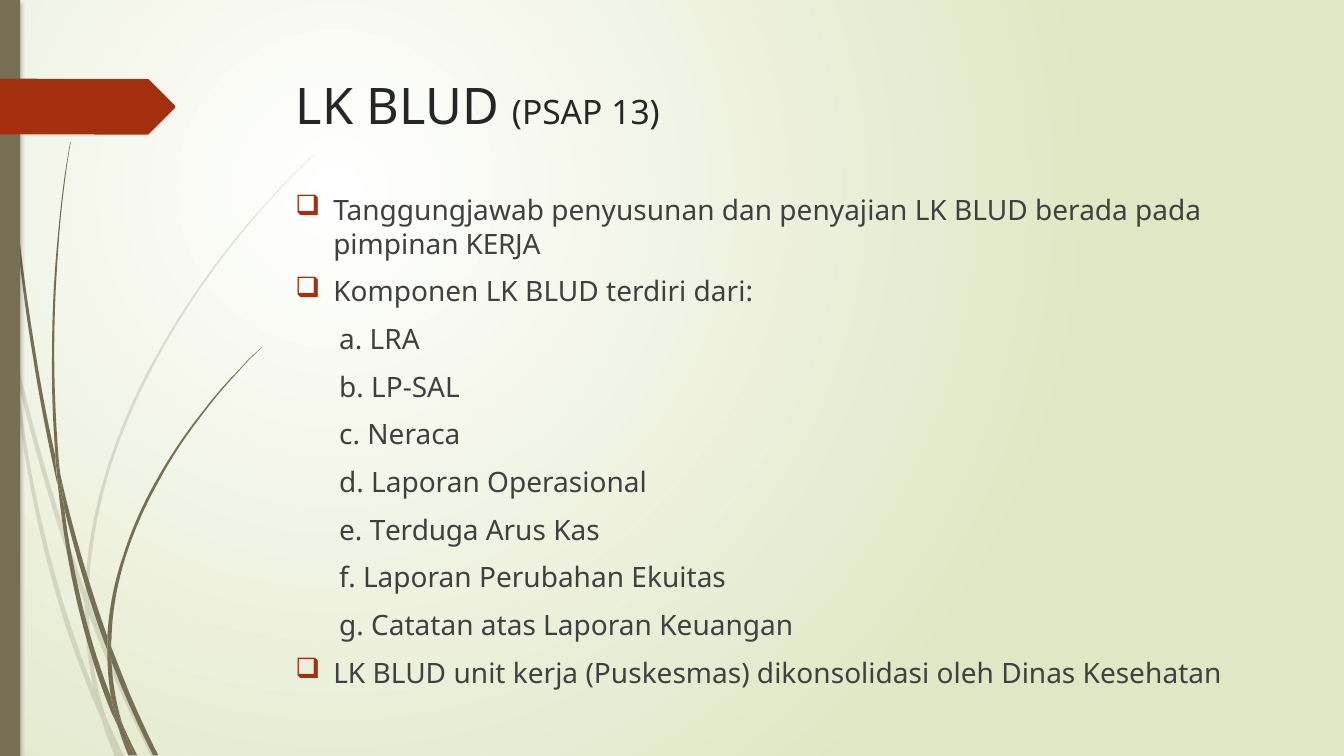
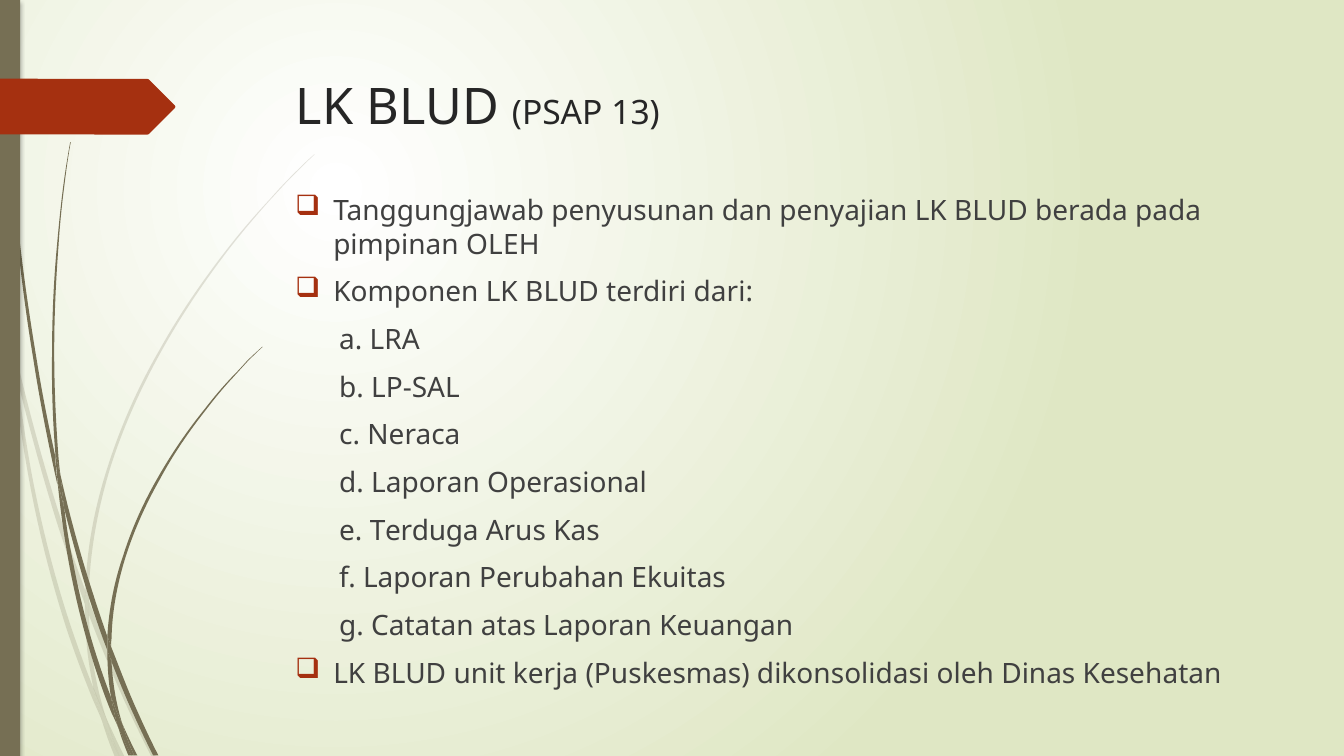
pimpinan KERJA: KERJA -> OLEH (503, 245)
